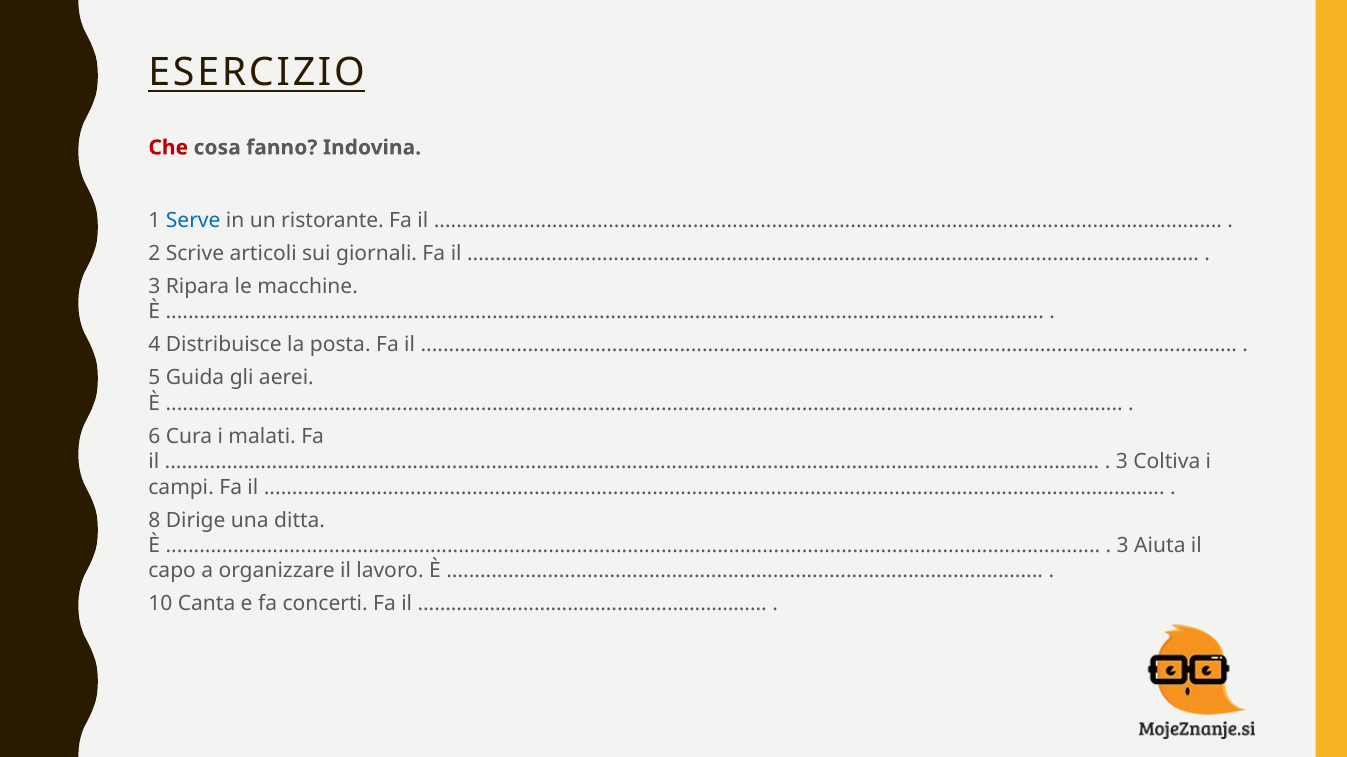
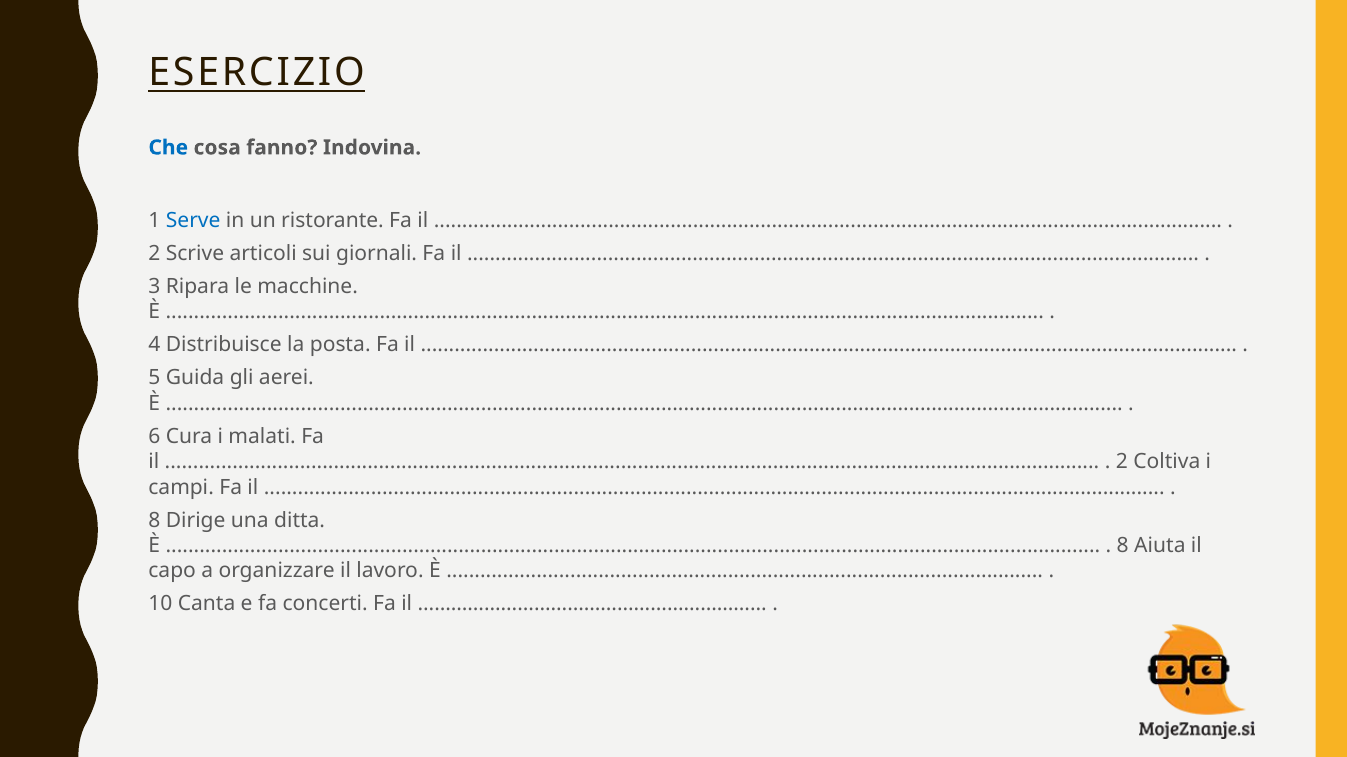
Che colour: red -> blue (168, 148)
3: 3 -> 2 (1122, 462)
3: 3 -> 8 (1123, 546)
